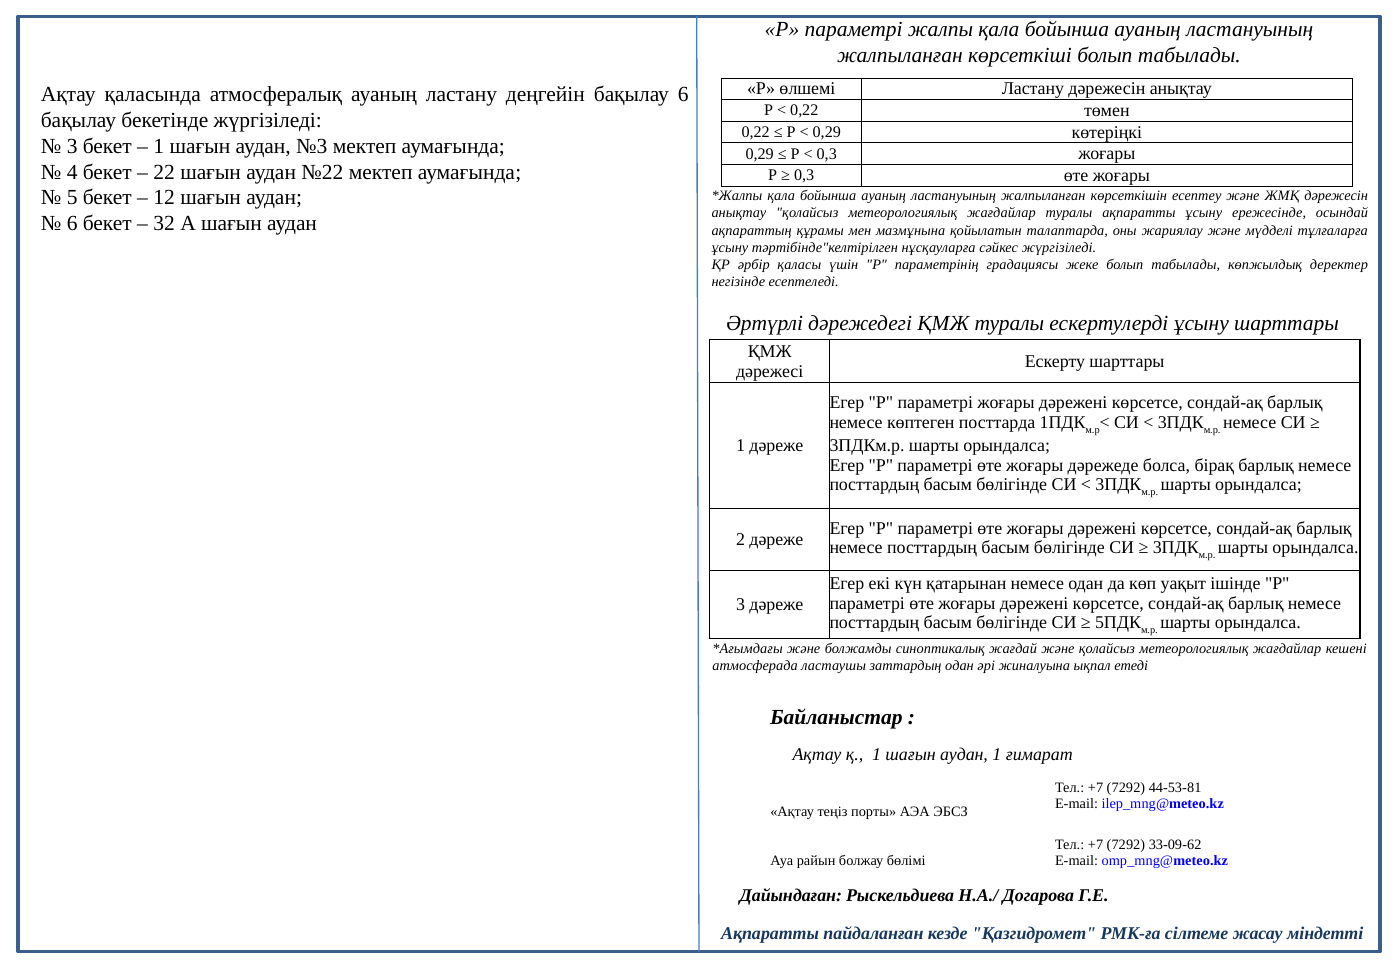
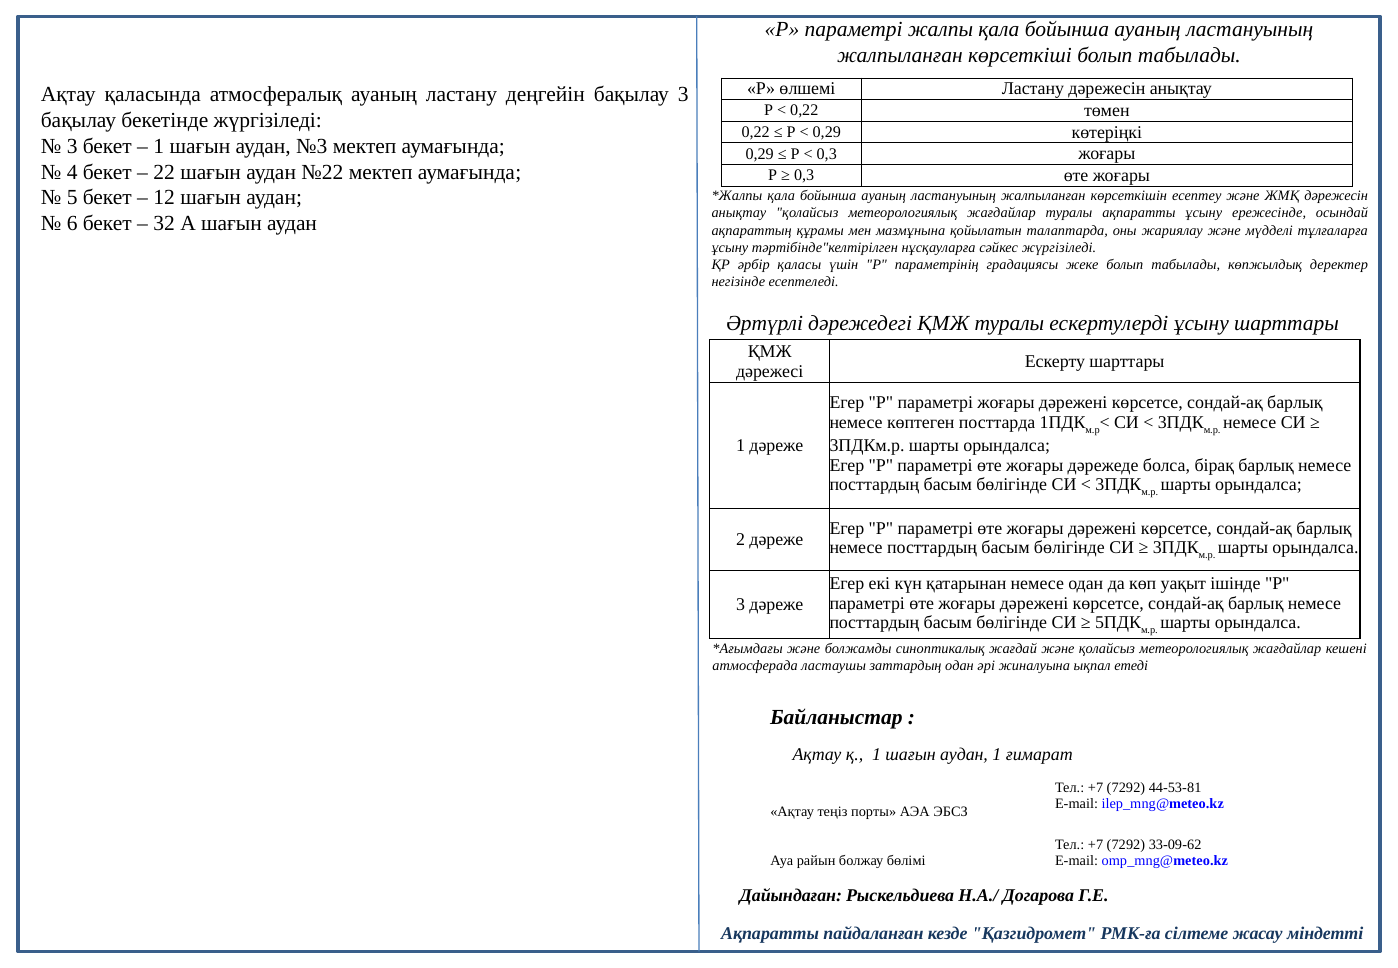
бақылау 6: 6 -> 3 (683, 95)
